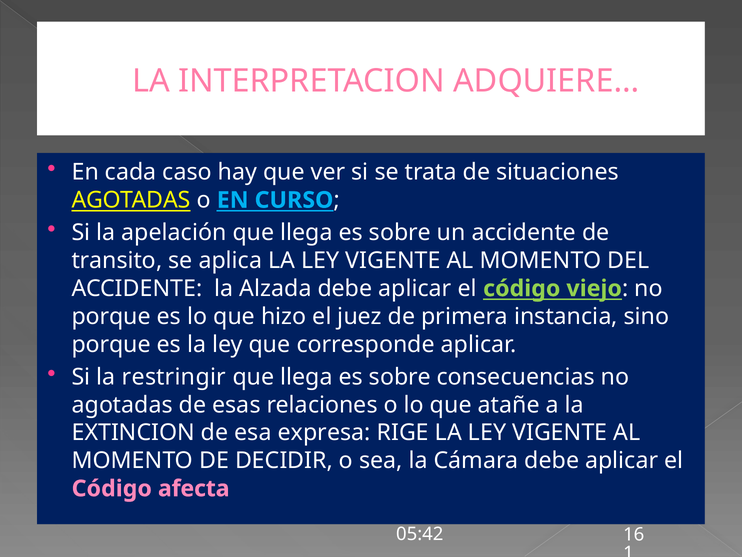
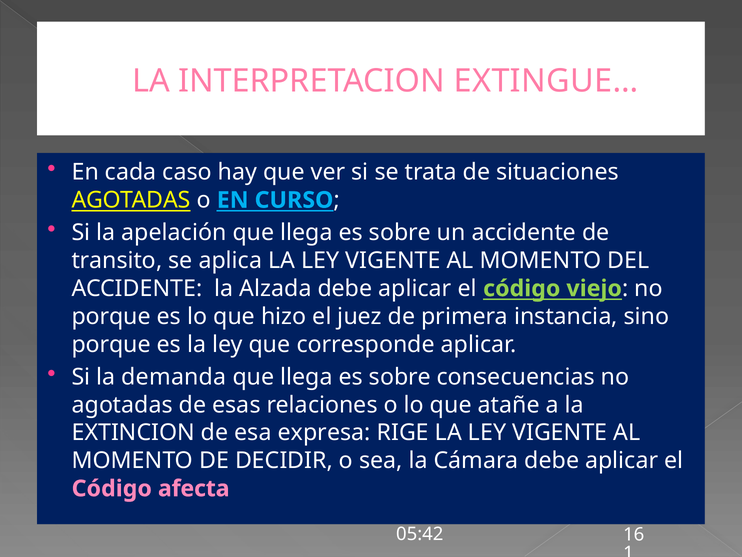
ADQUIERE…: ADQUIERE… -> EXTINGUE… (546, 81)
restringir: restringir -> demanda (174, 377)
